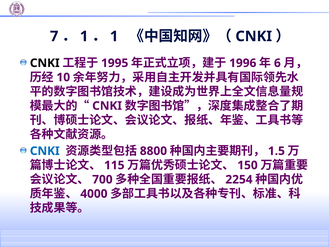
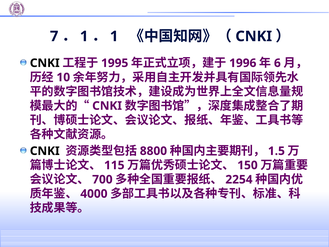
CNKI colour: blue -> black (45, 151)
